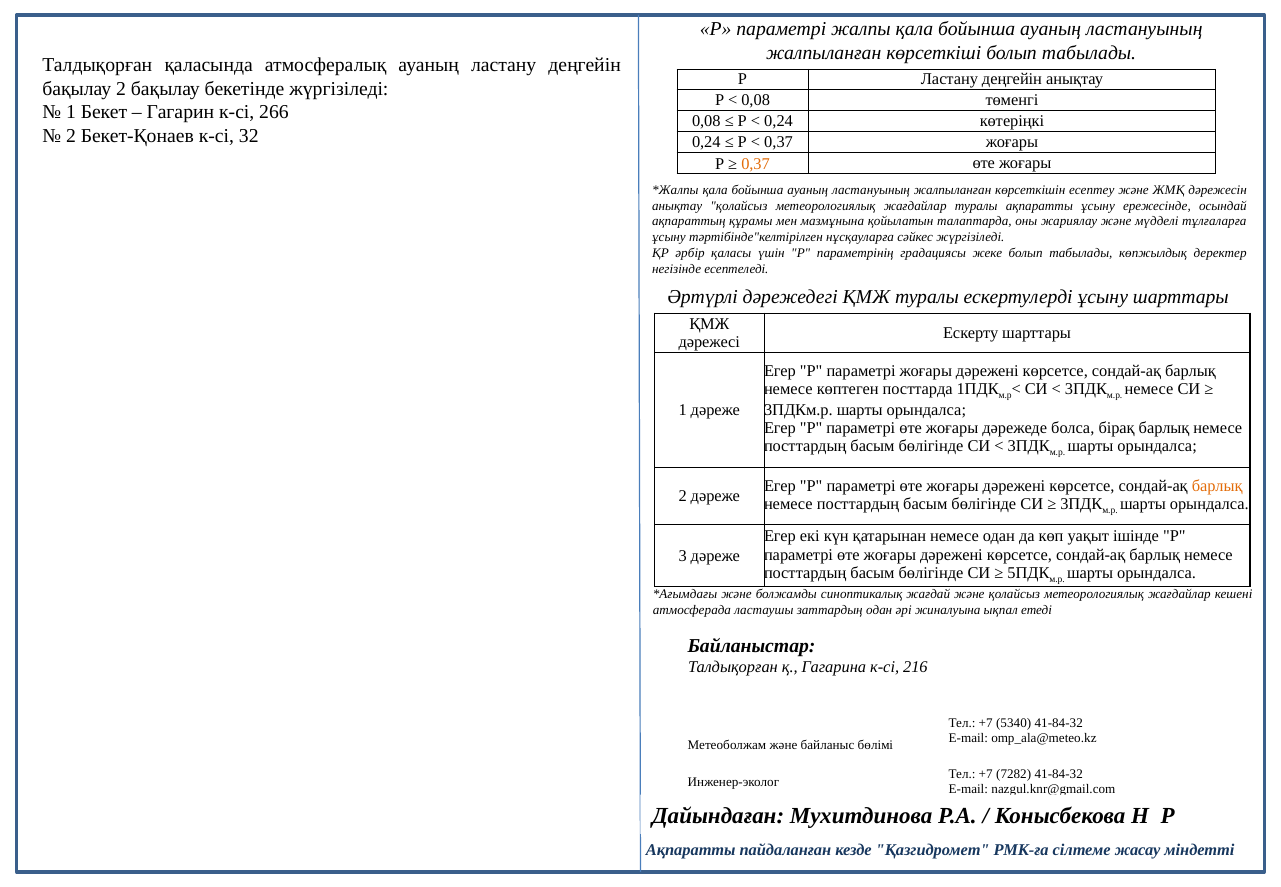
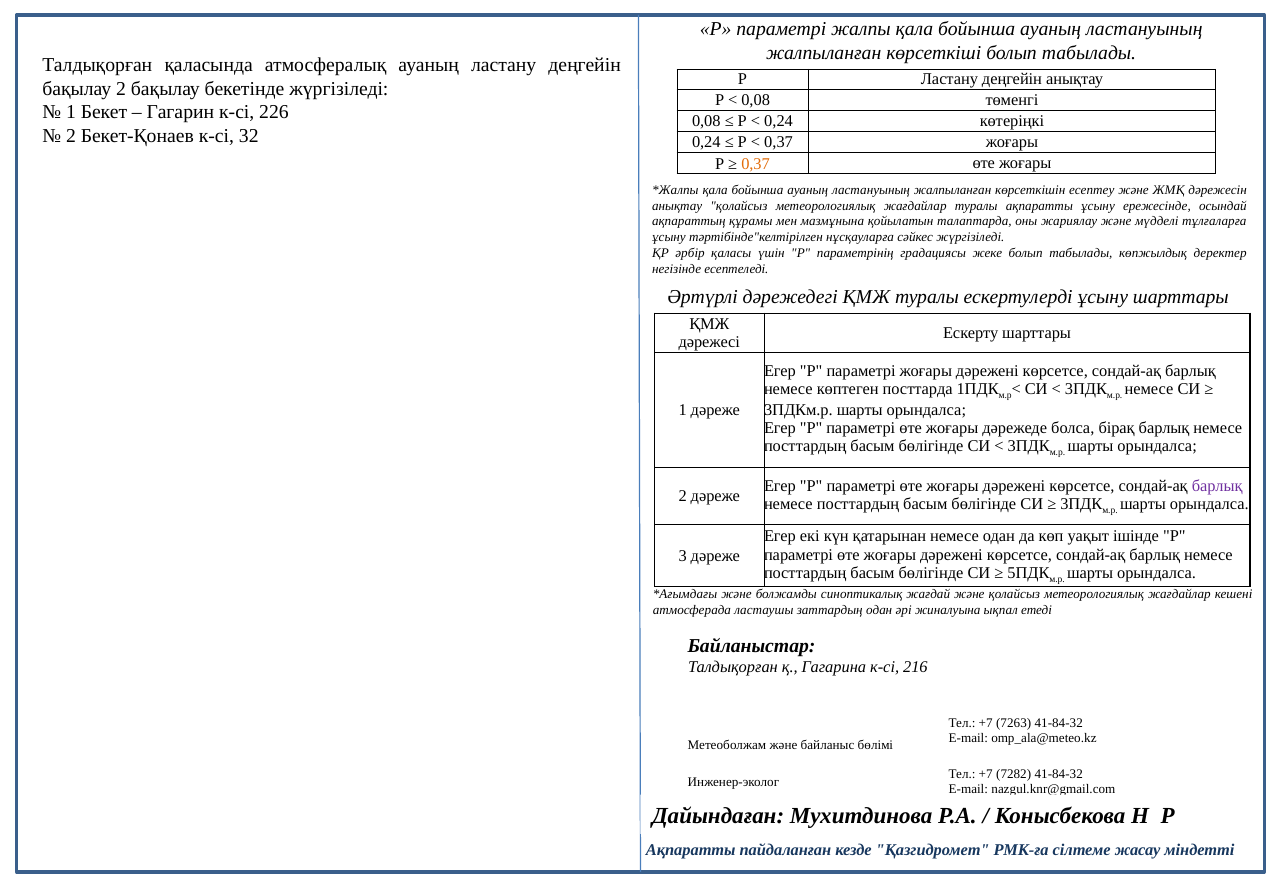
266: 266 -> 226 (274, 112)
барлық colour: orange -> purple (1217, 486)
5340: 5340 -> 7263 (1014, 723)
